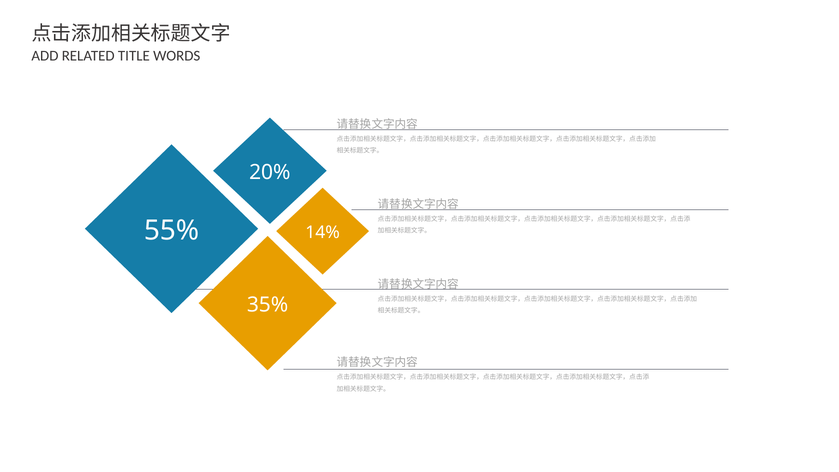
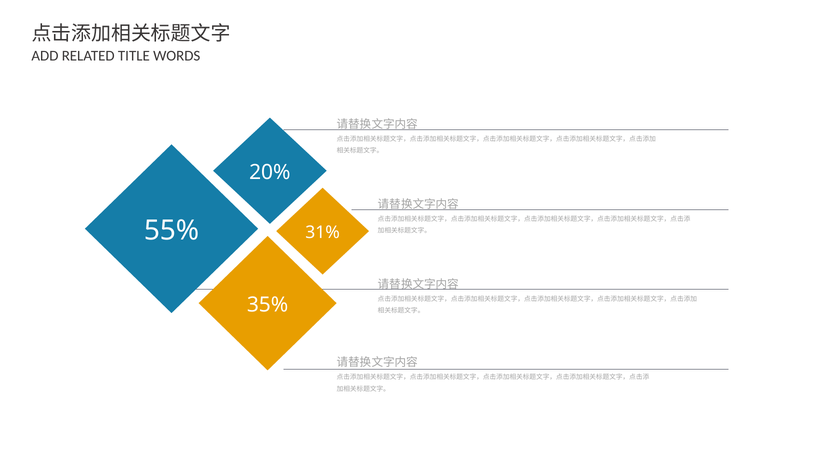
14%: 14% -> 31% (323, 232)
